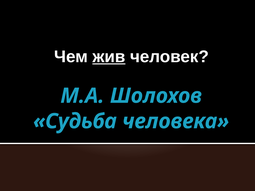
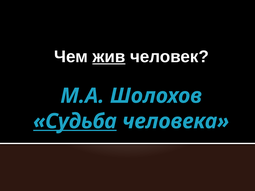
Судьба underline: none -> present (75, 121)
